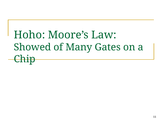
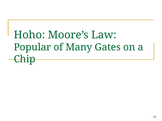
Showed: Showed -> Popular (32, 47)
